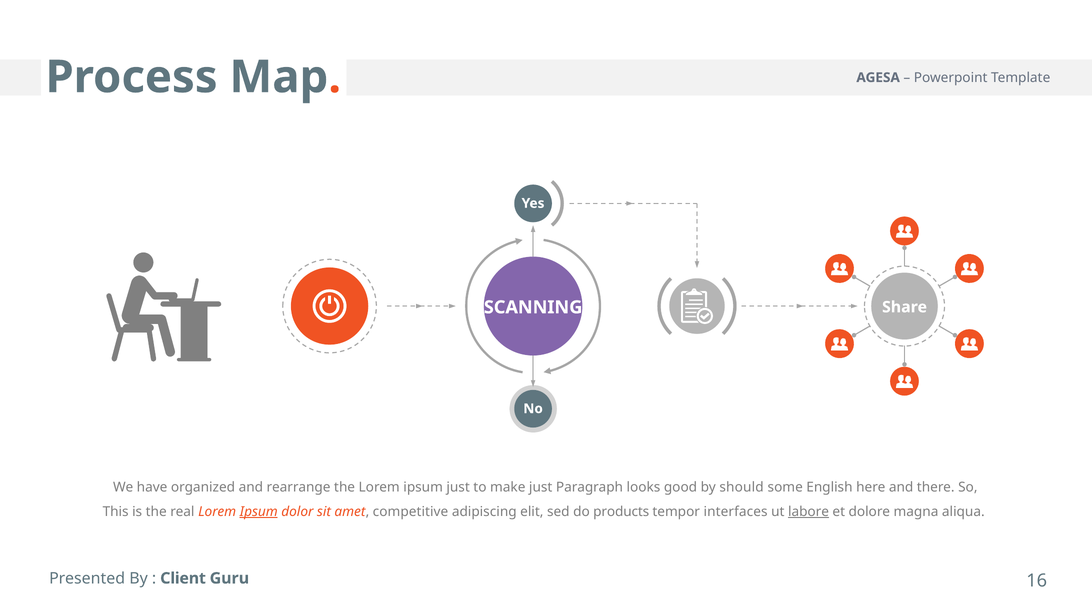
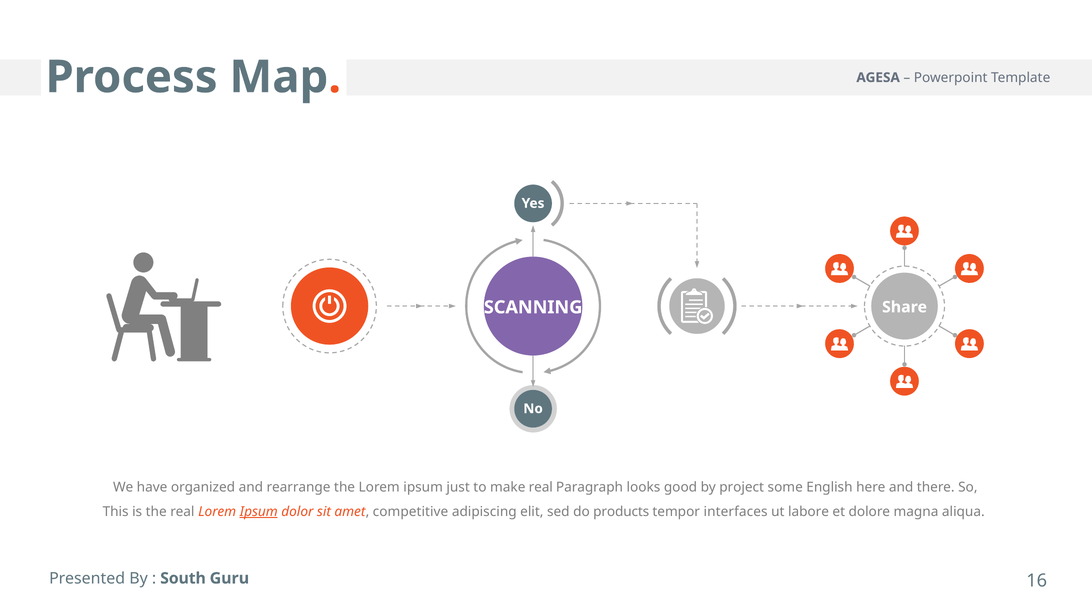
make just: just -> real (541, 487)
should: should -> project (742, 487)
labore underline: present -> none (809, 512)
Client: Client -> South (183, 579)
